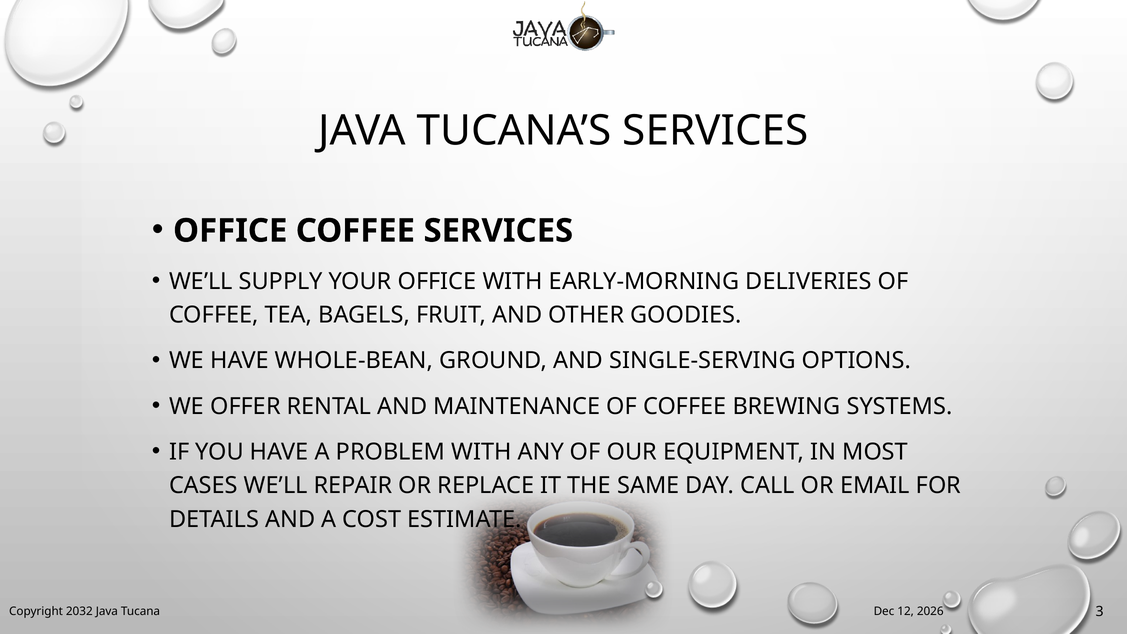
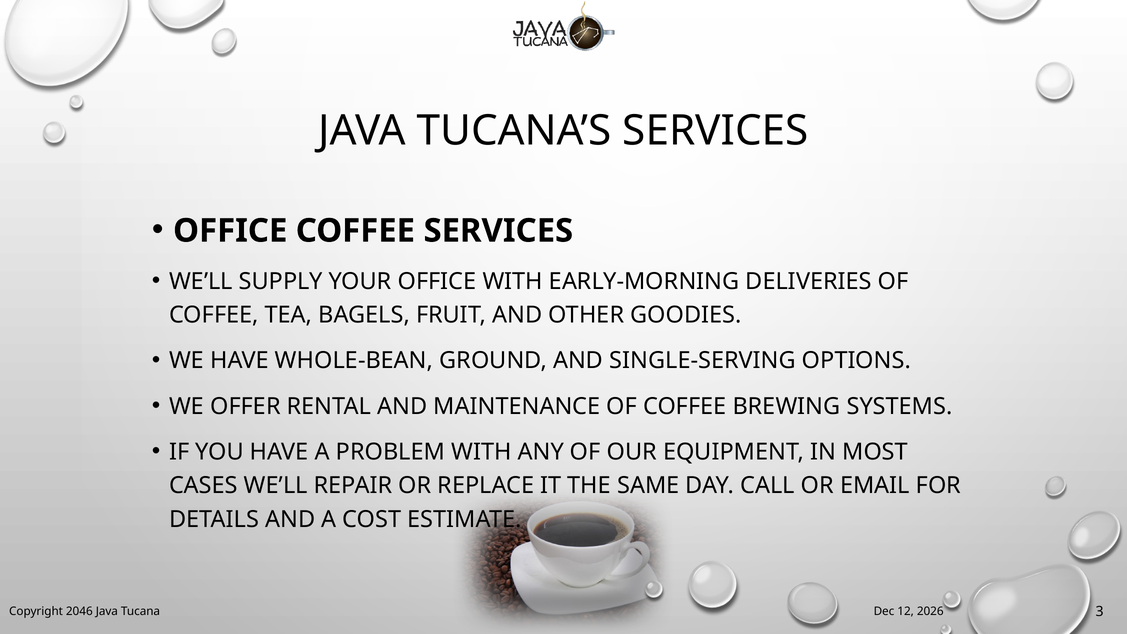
2032: 2032 -> 2046 (79, 611)
